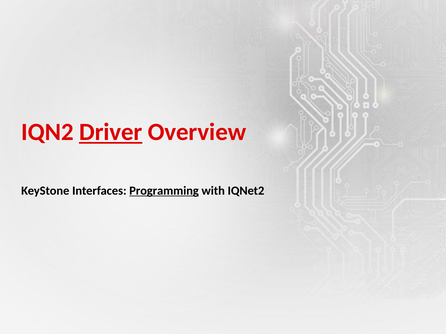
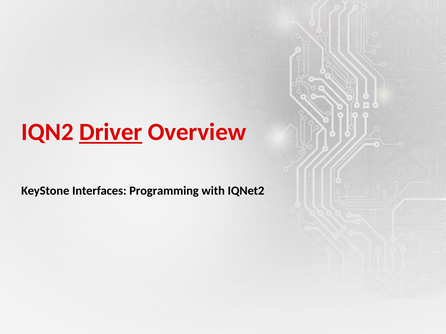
Programming underline: present -> none (164, 191)
